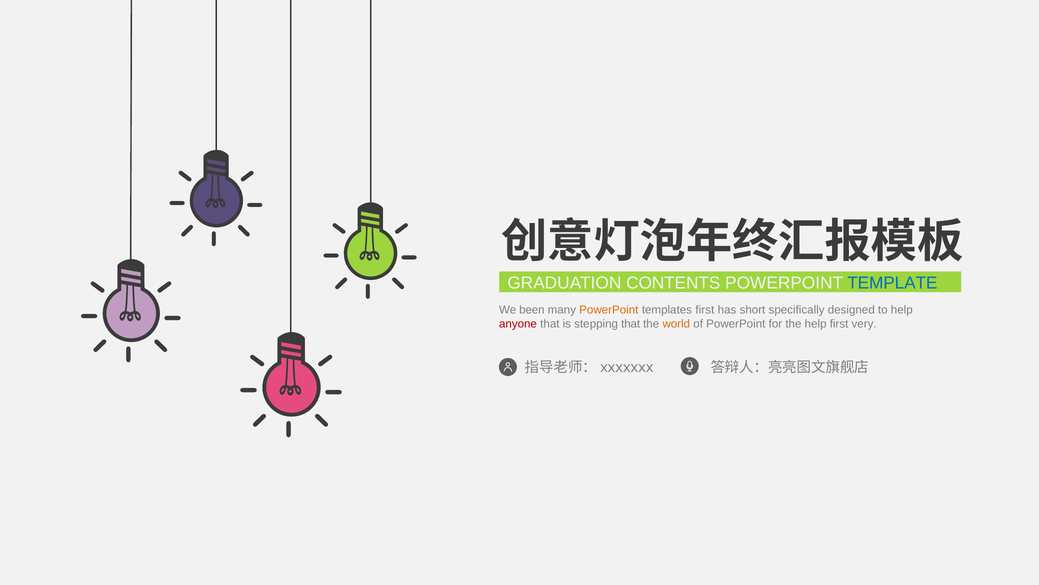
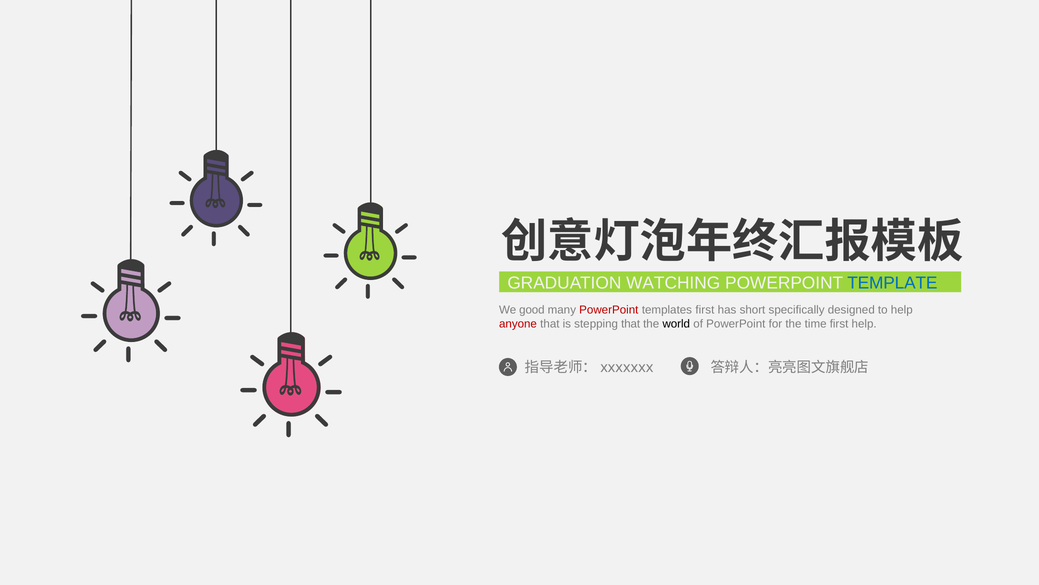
CONTENTS: CONTENTS -> WATCHING (673, 283)
been: been -> good (532, 310)
PowerPoint colour: orange -> red (609, 310)
world colour: orange -> black (676, 323)
the help: help -> time (816, 323)
first very: very -> help (864, 323)
